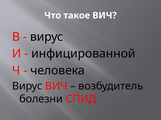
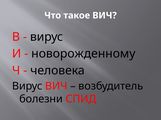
инфицированной: инфицированной -> новорожденному (83, 54)
